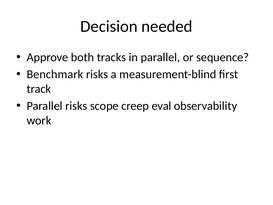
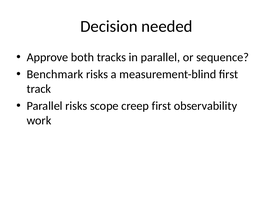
creep eval: eval -> first (161, 106)
